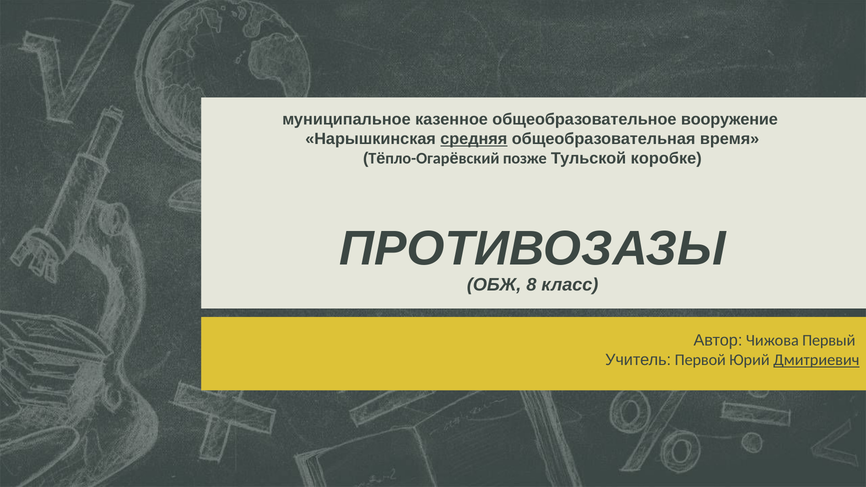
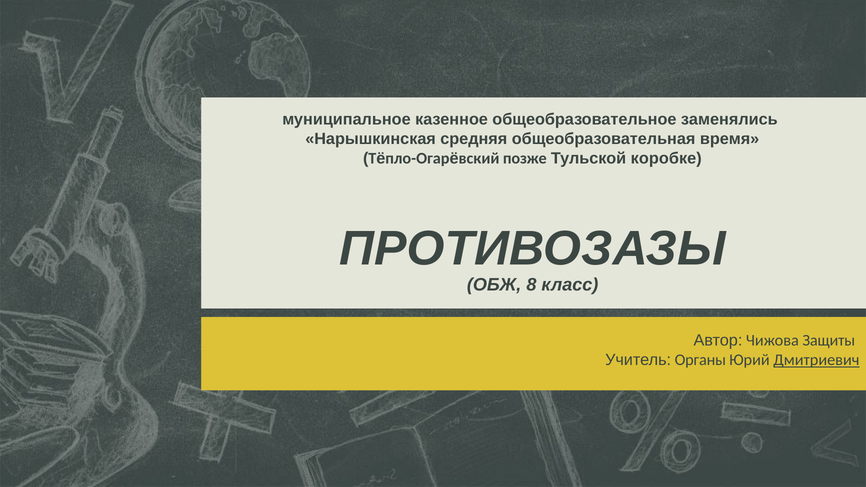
вооружение: вооружение -> заменялись (729, 119)
средняя underline: present -> none (474, 139)
Первый: Первый -> Защиты (829, 341)
Первой: Первой -> Органы (700, 360)
